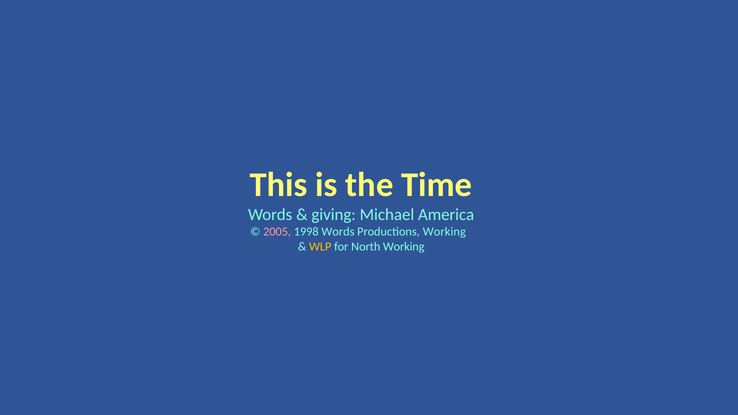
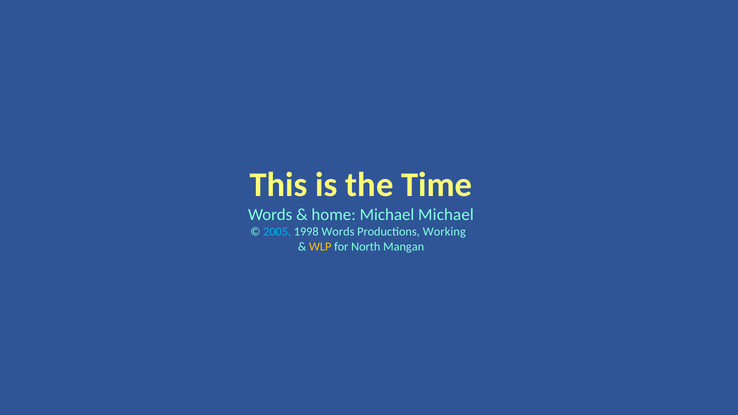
giving: giving -> home (334, 215)
Michael America: America -> Michael (446, 215)
2005 colour: pink -> light blue (277, 232)
North Working: Working -> Mangan (404, 247)
